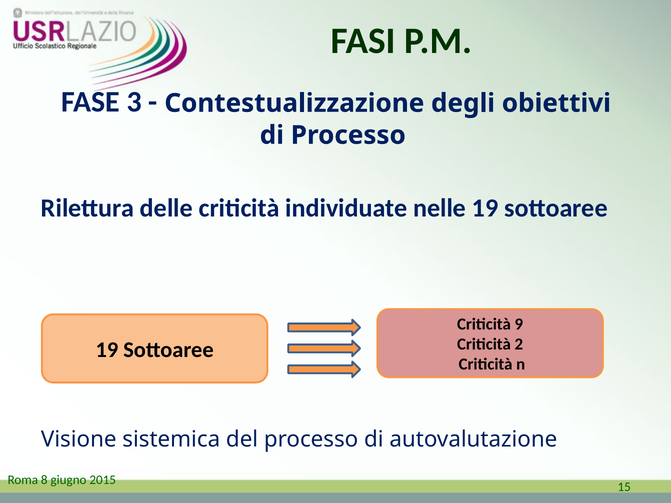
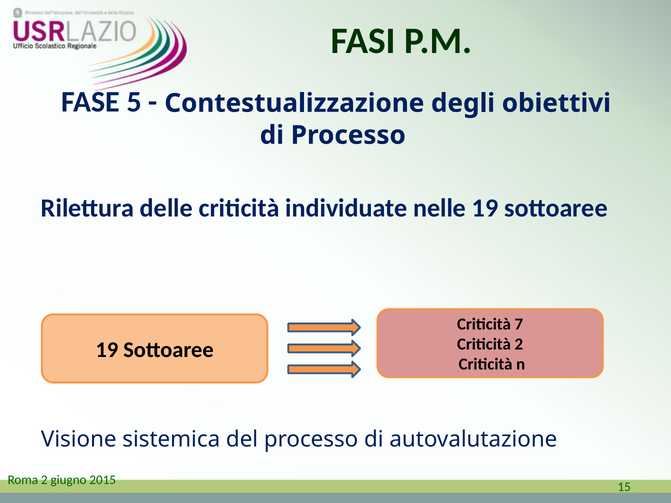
3: 3 -> 5 (134, 102)
9: 9 -> 7 (519, 324)
Roma 8: 8 -> 2 (44, 480)
